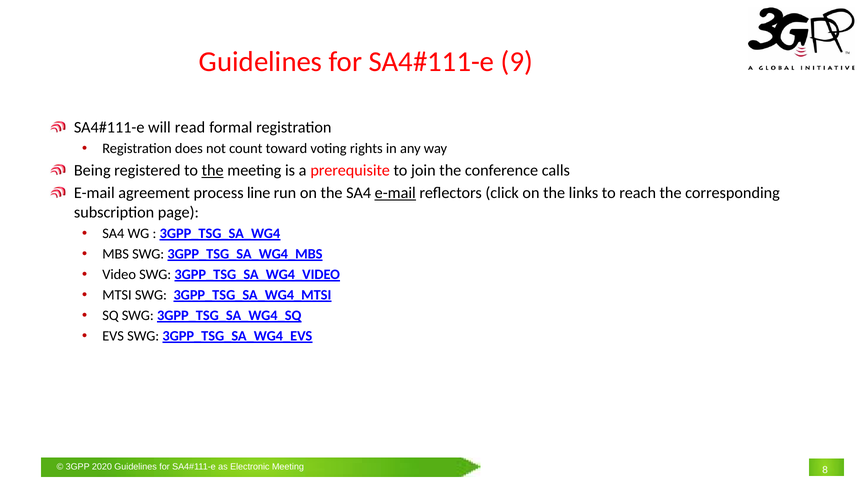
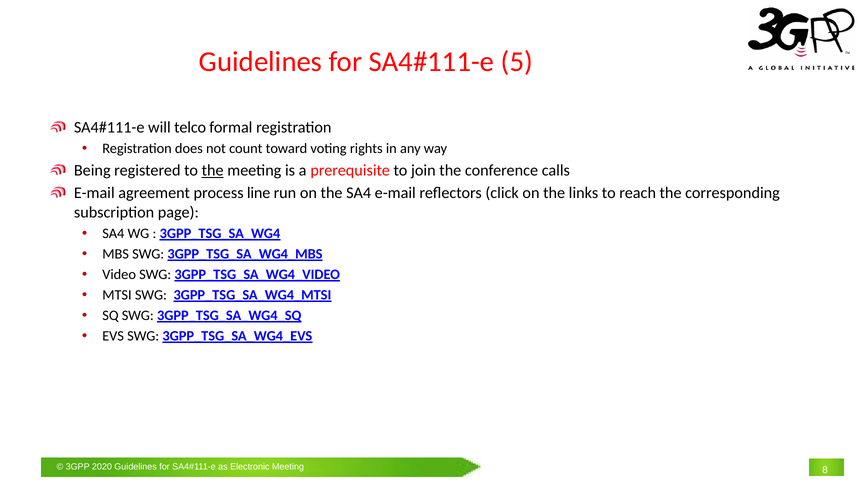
9: 9 -> 5 (517, 62)
read: read -> telco (190, 127)
e-mail underline: present -> none (395, 193)
